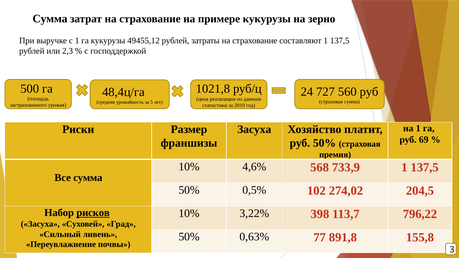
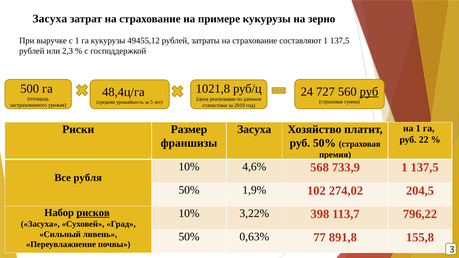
Сумма: Сумма -> Засуха (50, 19)
руб underline: none -> present (369, 92)
69: 69 -> 22 (424, 140)
Все сумма: сумма -> рубля (88, 178)
0,5%: 0,5% -> 1,9% (254, 190)
